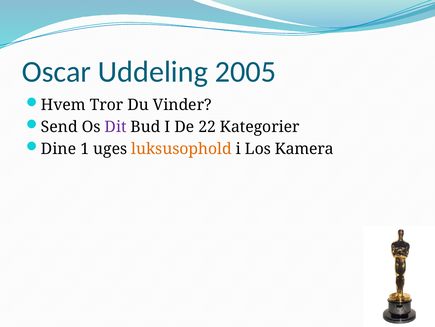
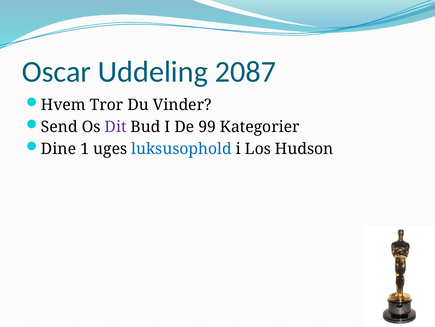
2005: 2005 -> 2087 (245, 72)
22: 22 -> 99 (207, 127)
luksusophold colour: orange -> blue (182, 149)
Kamera: Kamera -> Hudson (304, 149)
